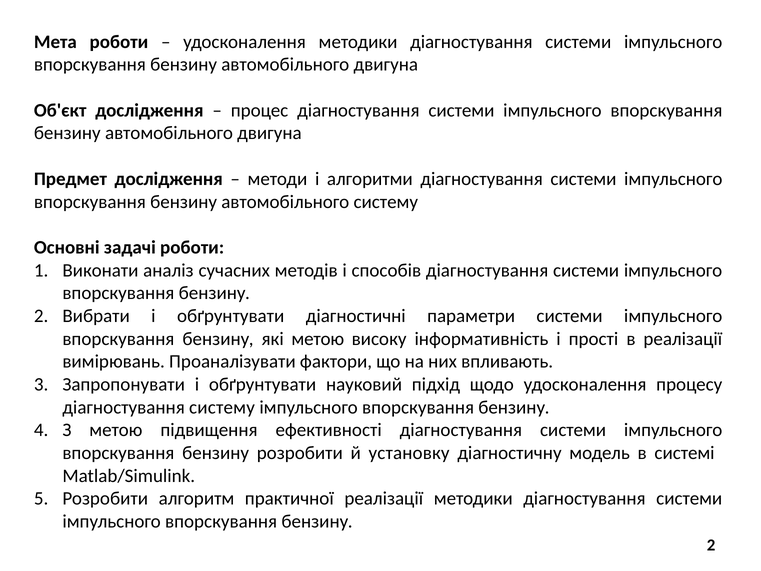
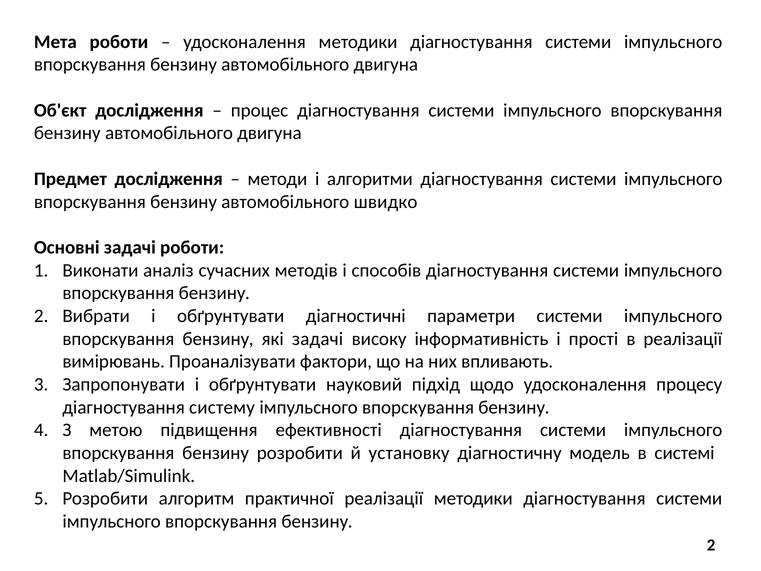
автомобільного систему: систему -> швидко (386, 202)
які метою: метою -> задачі (318, 339)
